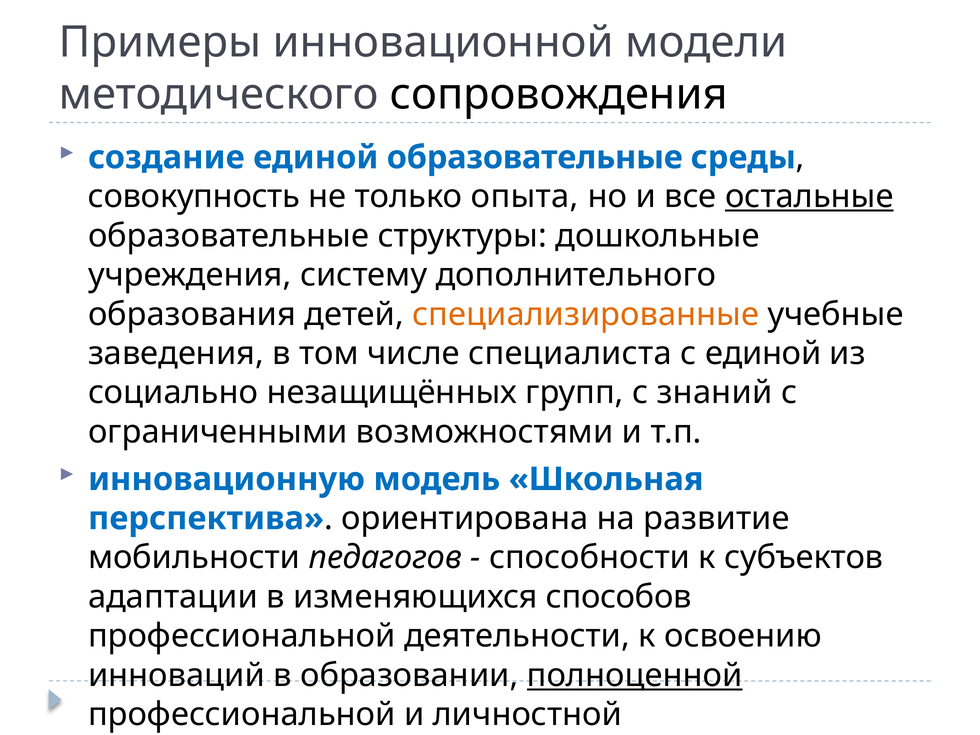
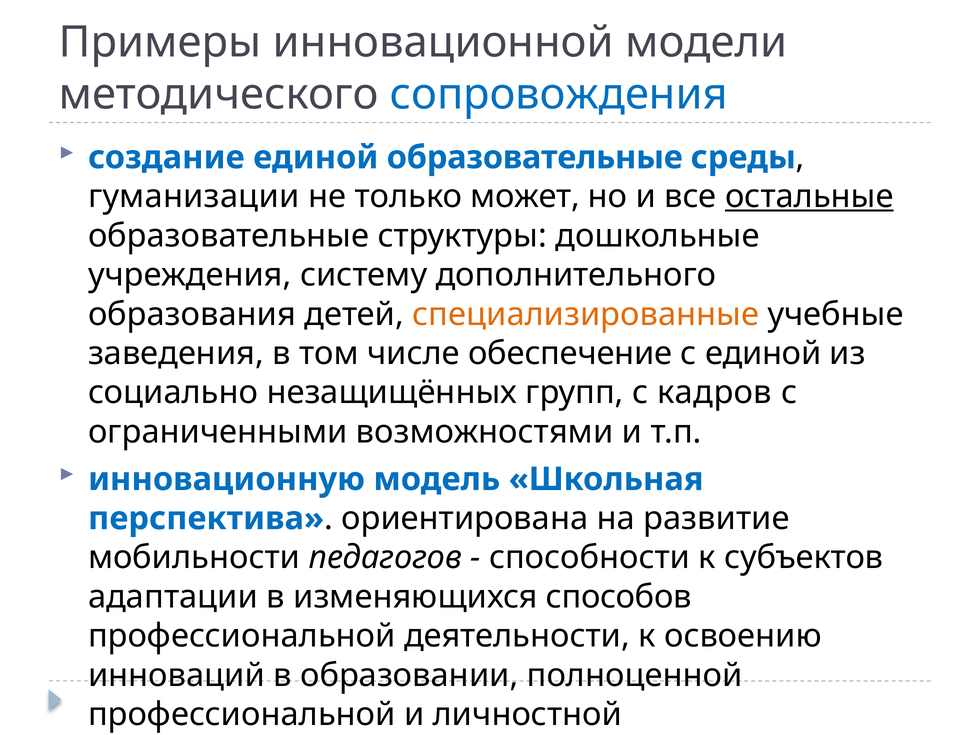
сопровождения colour: black -> blue (559, 94)
совокупность: совокупность -> гуманизации (194, 197)
опыта: опыта -> может (525, 197)
специалиста: специалиста -> обеспечение (570, 353)
знаний: знаний -> кадров (715, 393)
полноценной underline: present -> none (635, 675)
